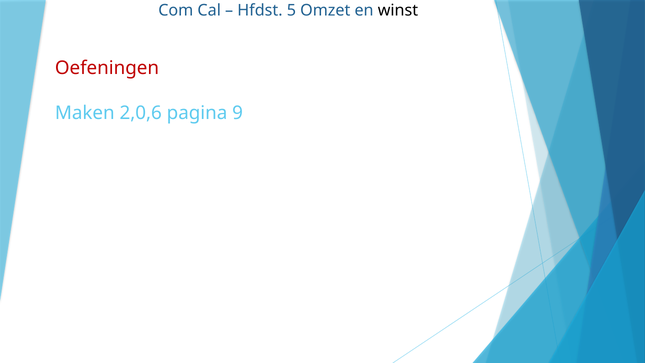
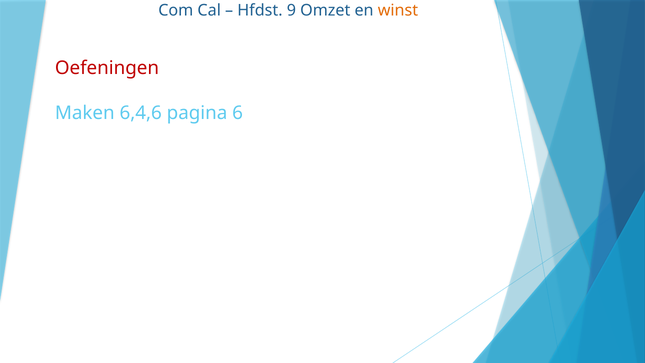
5: 5 -> 9 (291, 10)
winst colour: black -> orange (398, 10)
2,0,6: 2,0,6 -> 6,4,6 (141, 113)
9: 9 -> 6 (238, 113)
